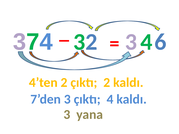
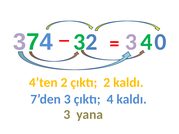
6: 6 -> 0 (160, 42)
